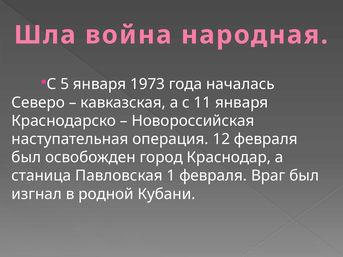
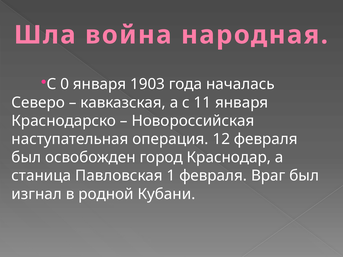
5: 5 -> 0 (65, 84)
1973: 1973 -> 1903 (148, 84)
